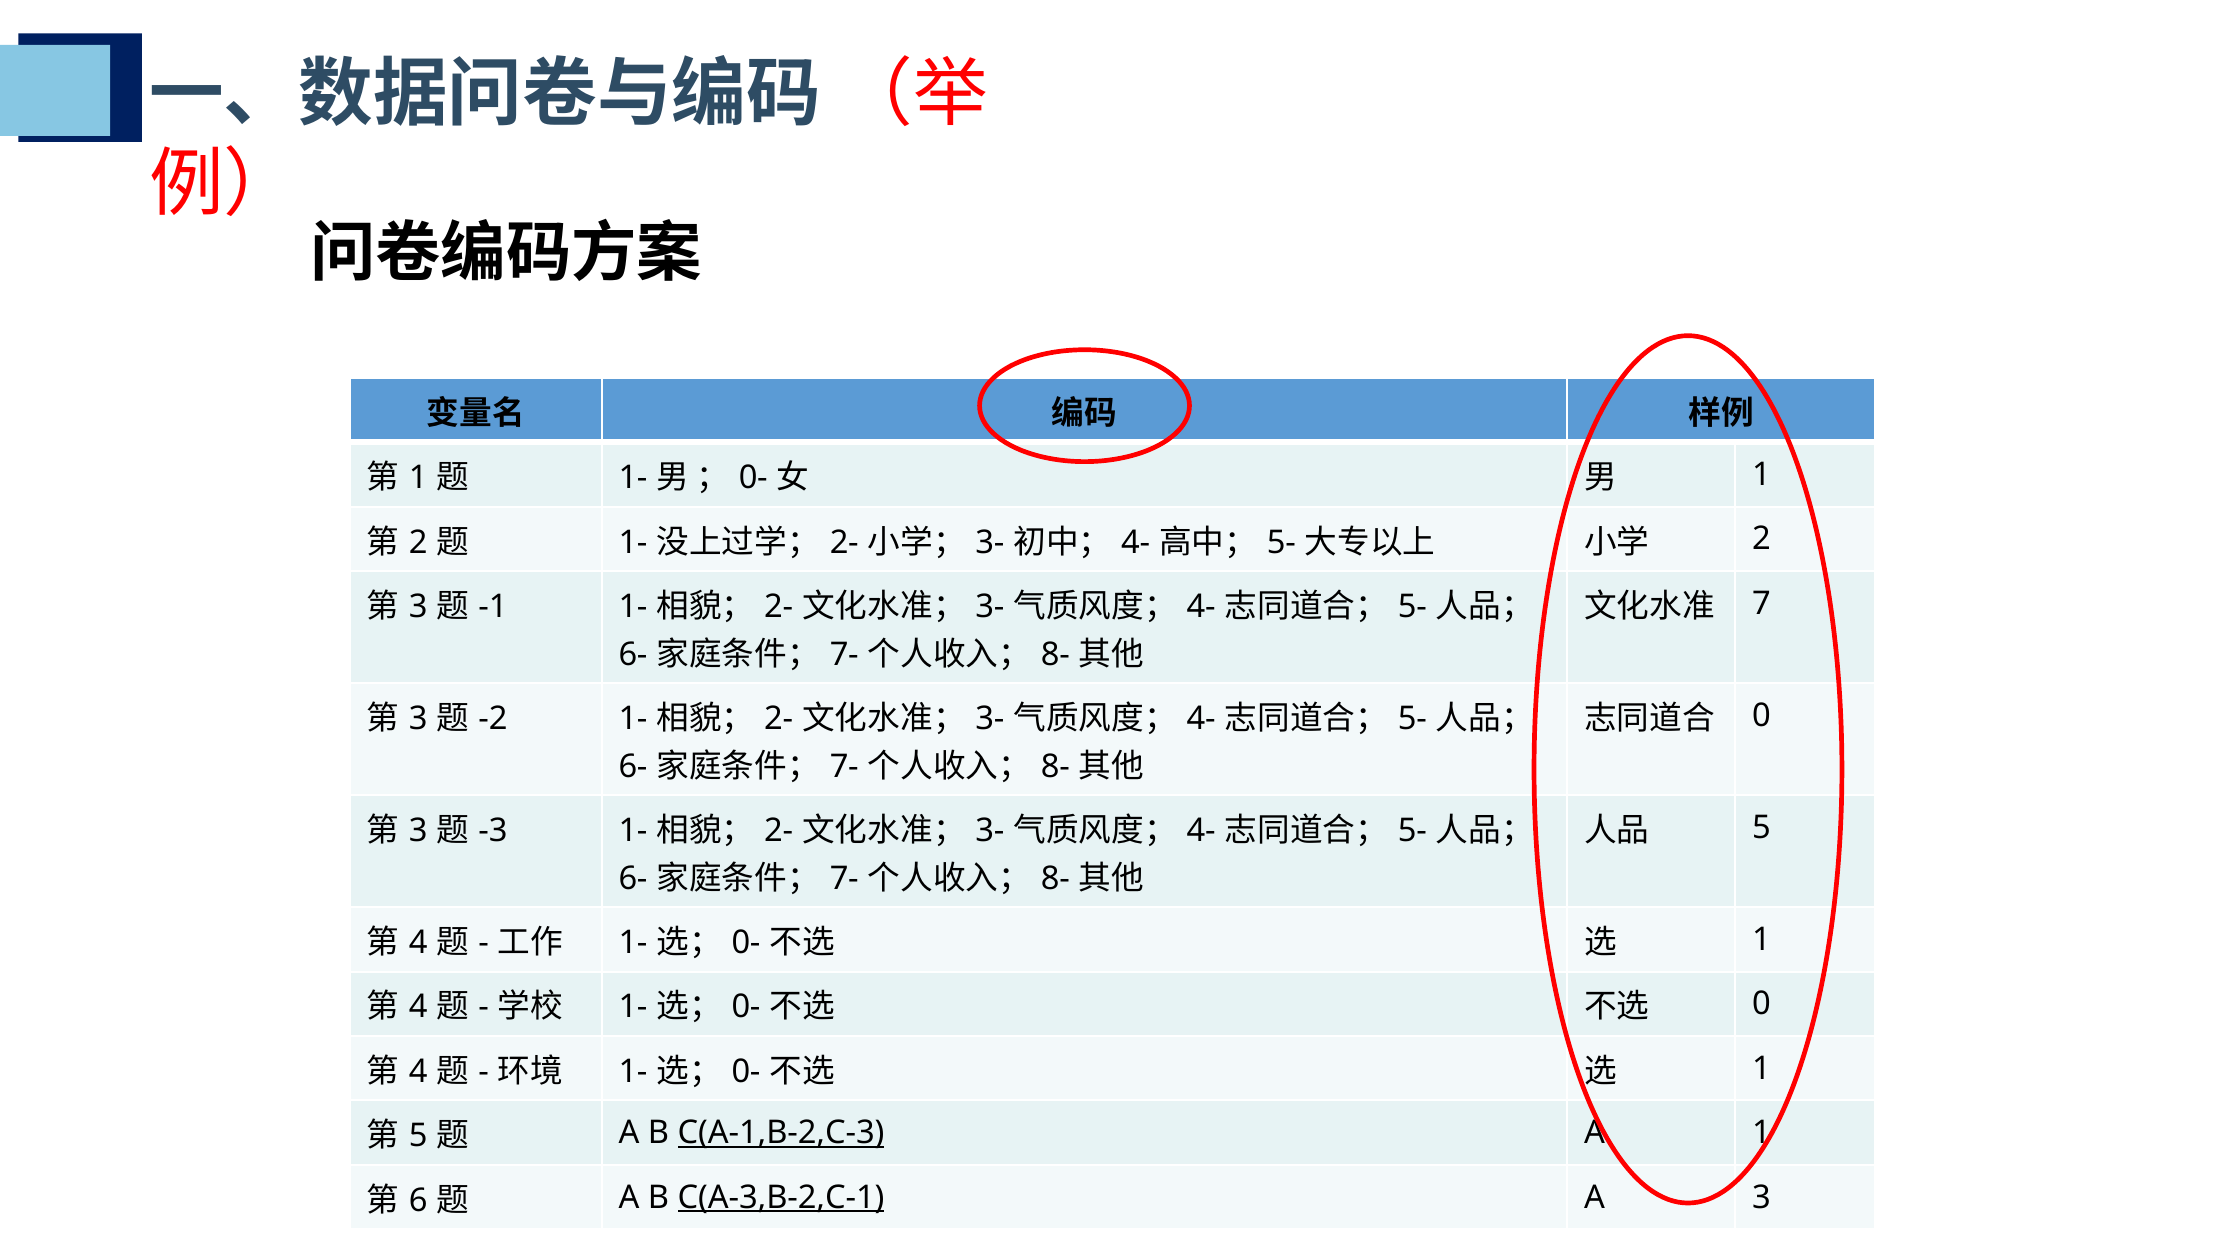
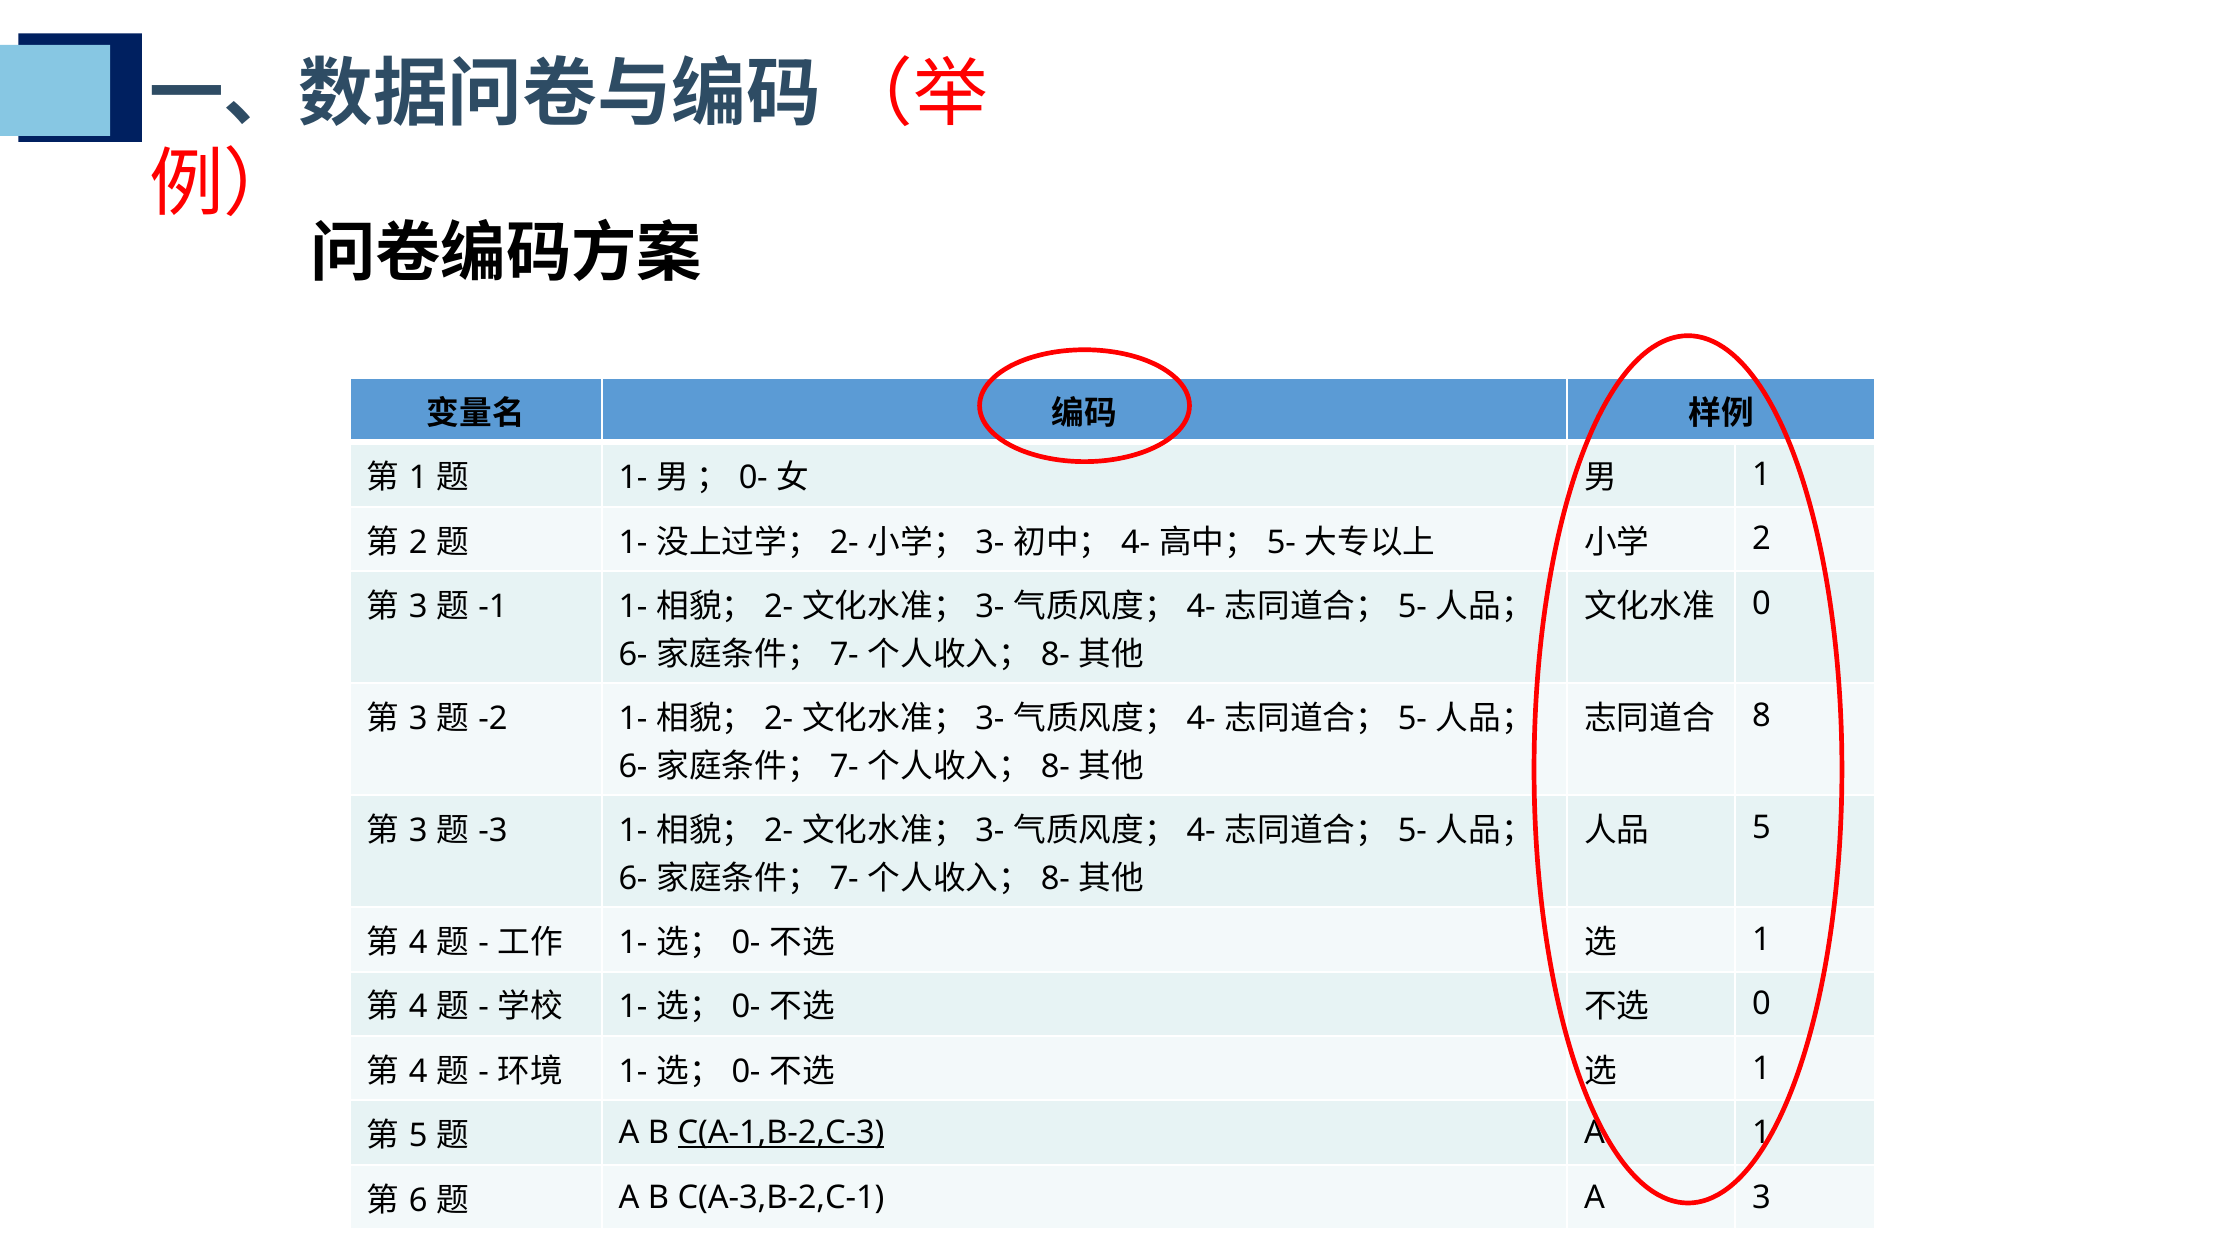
7: 7 -> 0 (1761, 604)
0: 0 -> 8 (1761, 716)
C(A-3,B-2,C-1 underline: present -> none (781, 1198)
